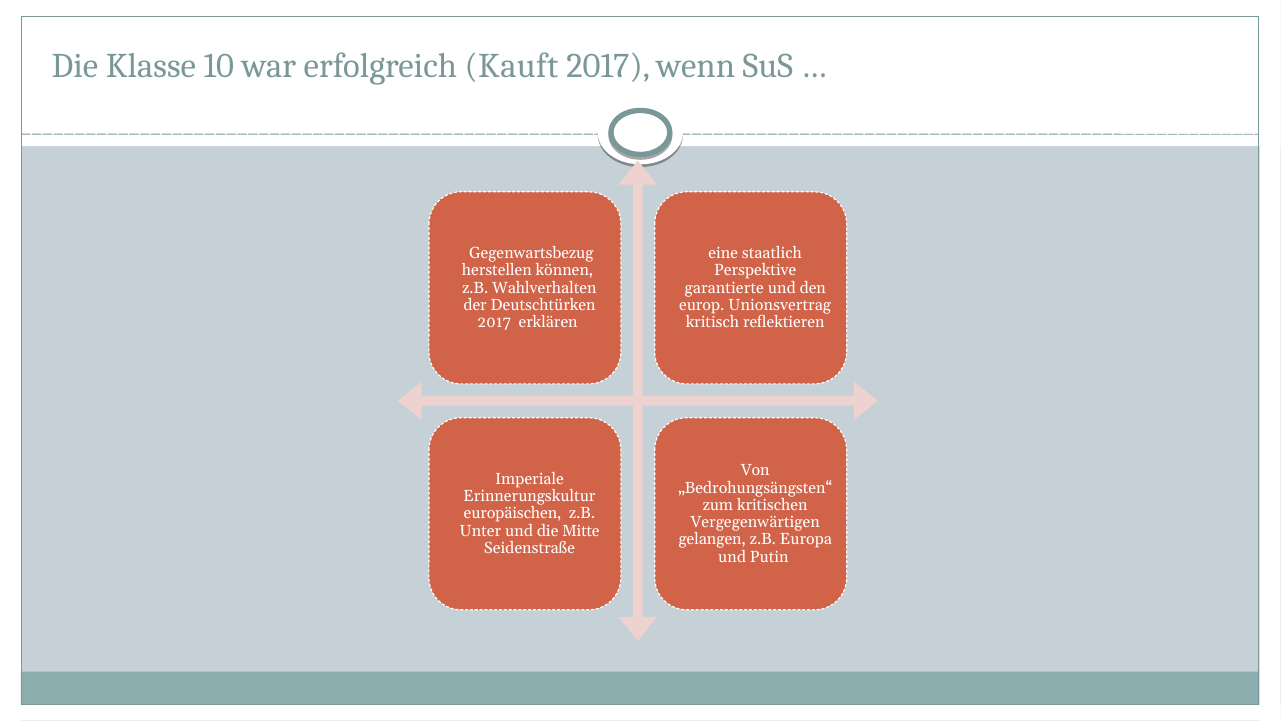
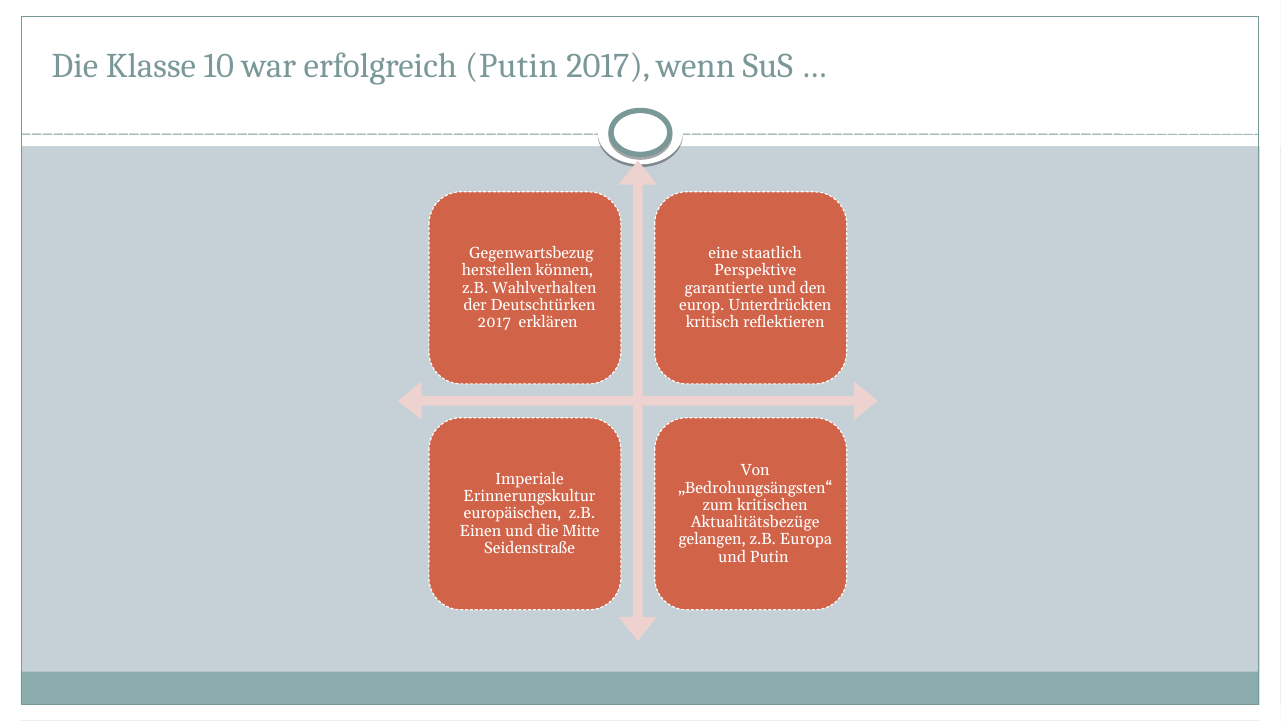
erfolgreich Kauft: Kauft -> Putin (512, 66)
Unionsvertrag: Unionsvertrag -> Unterdrückten (780, 305)
Vergegenwärtigen: Vergegenwärtigen -> Aktualitätsbezüge (755, 522)
Unter: Unter -> Einen (480, 531)
